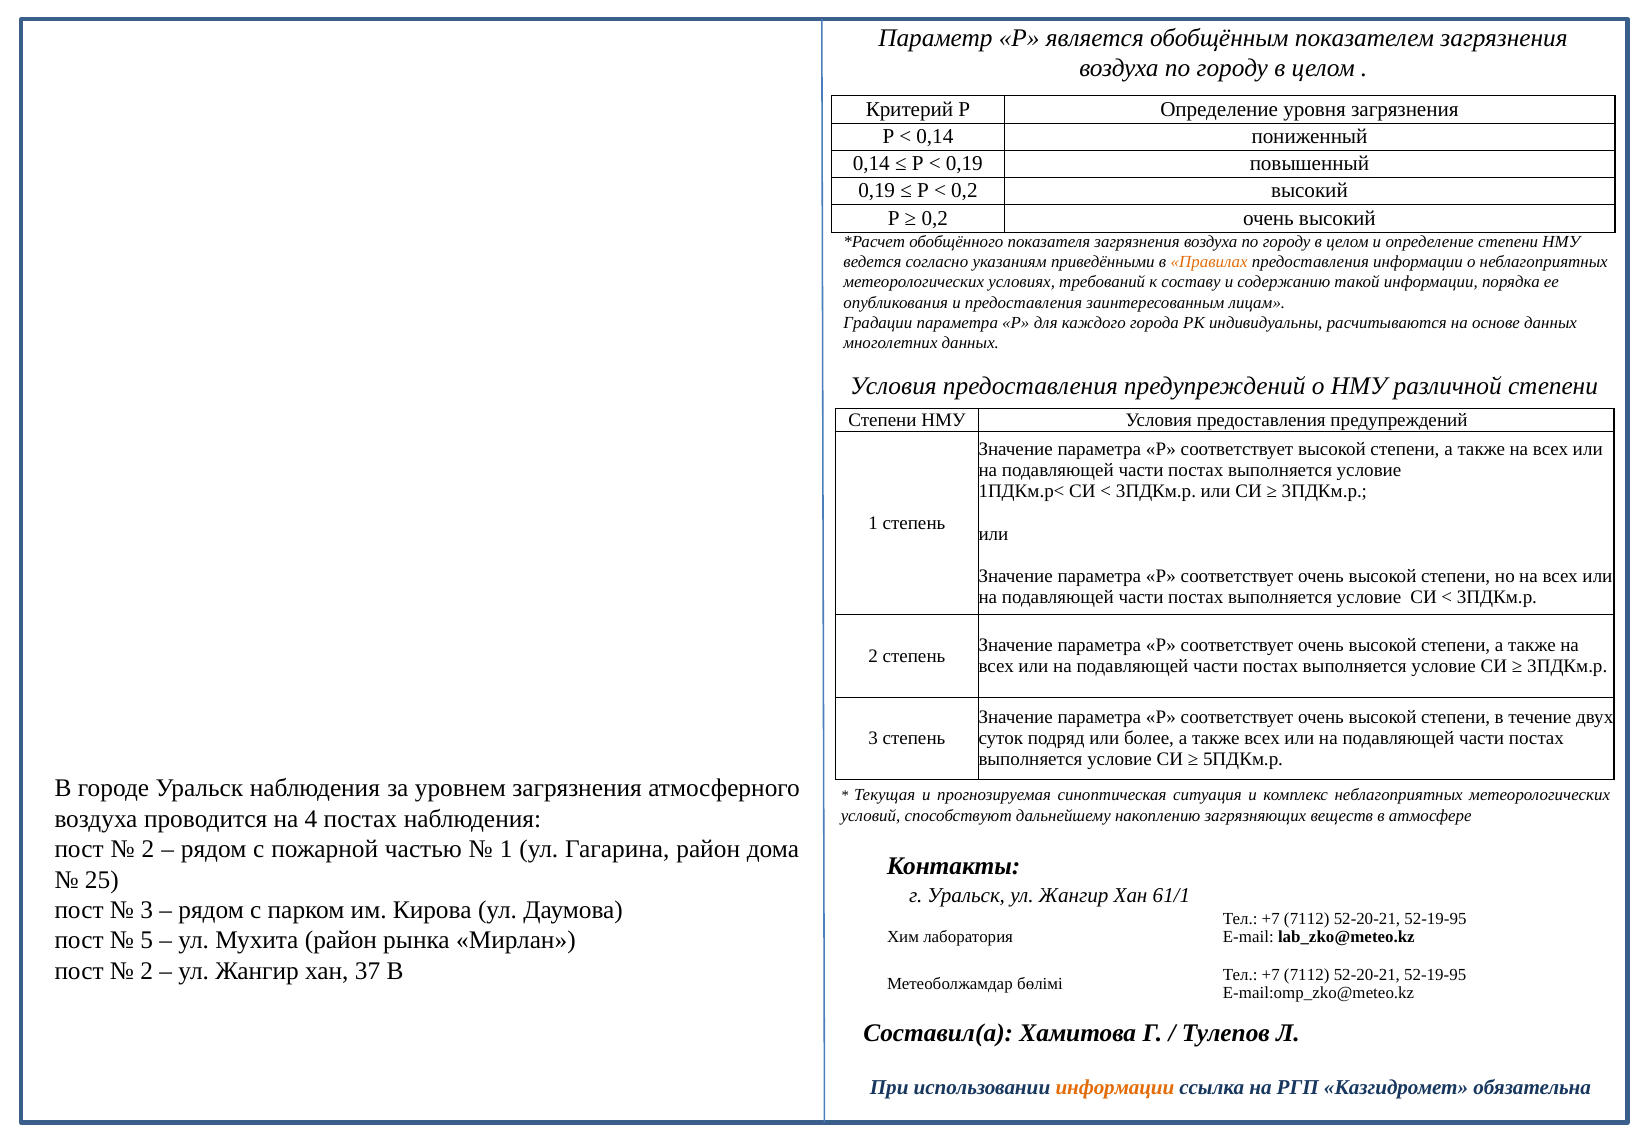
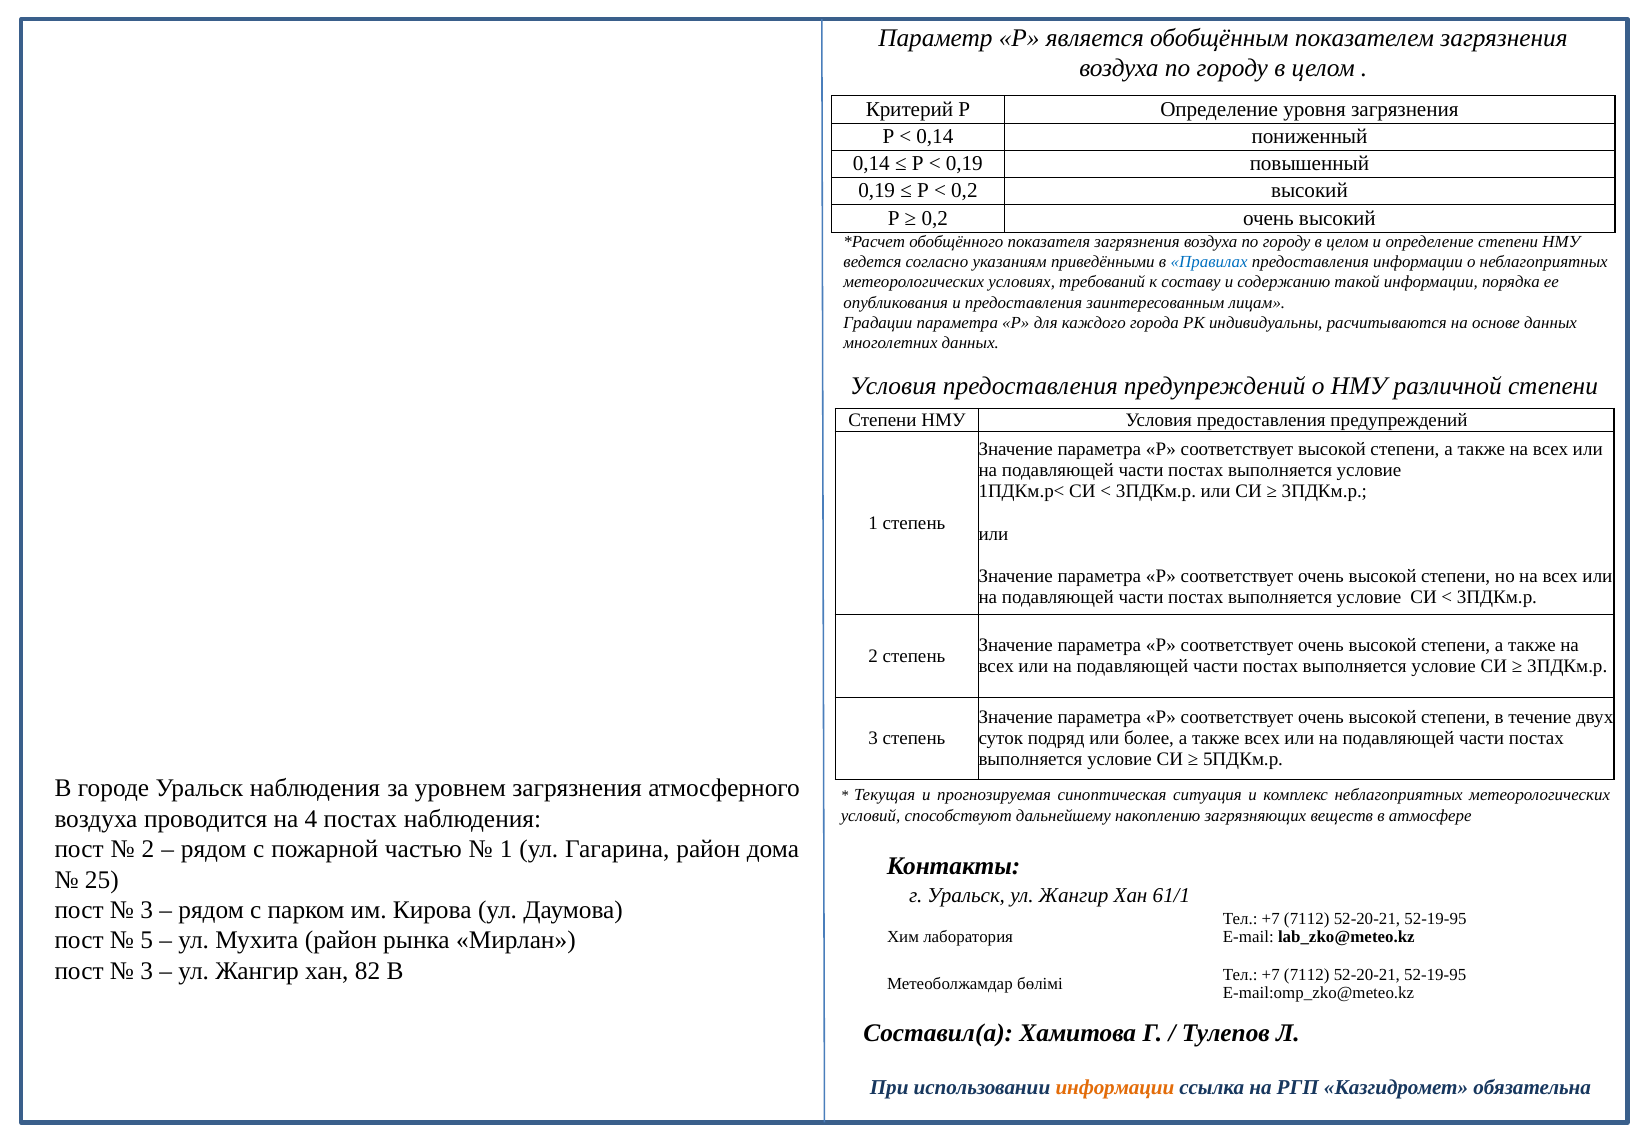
Правилах colour: orange -> blue (1209, 262)
2: 2 -> 3 (147, 971)
37: 37 -> 82 (368, 971)
